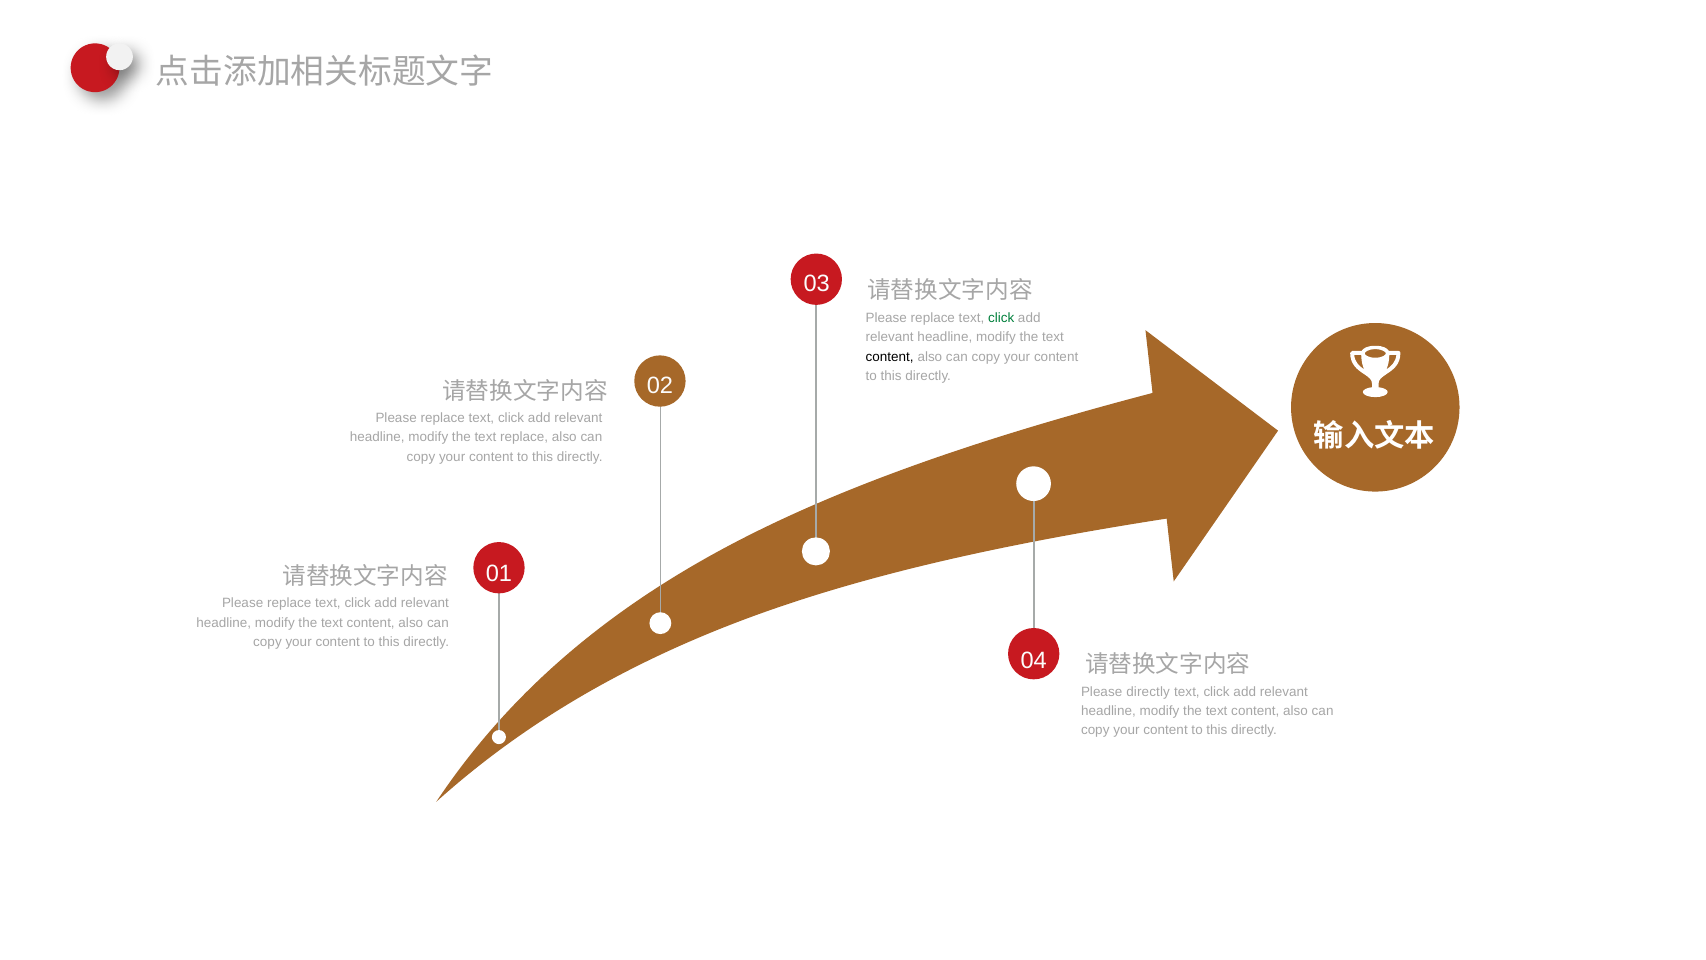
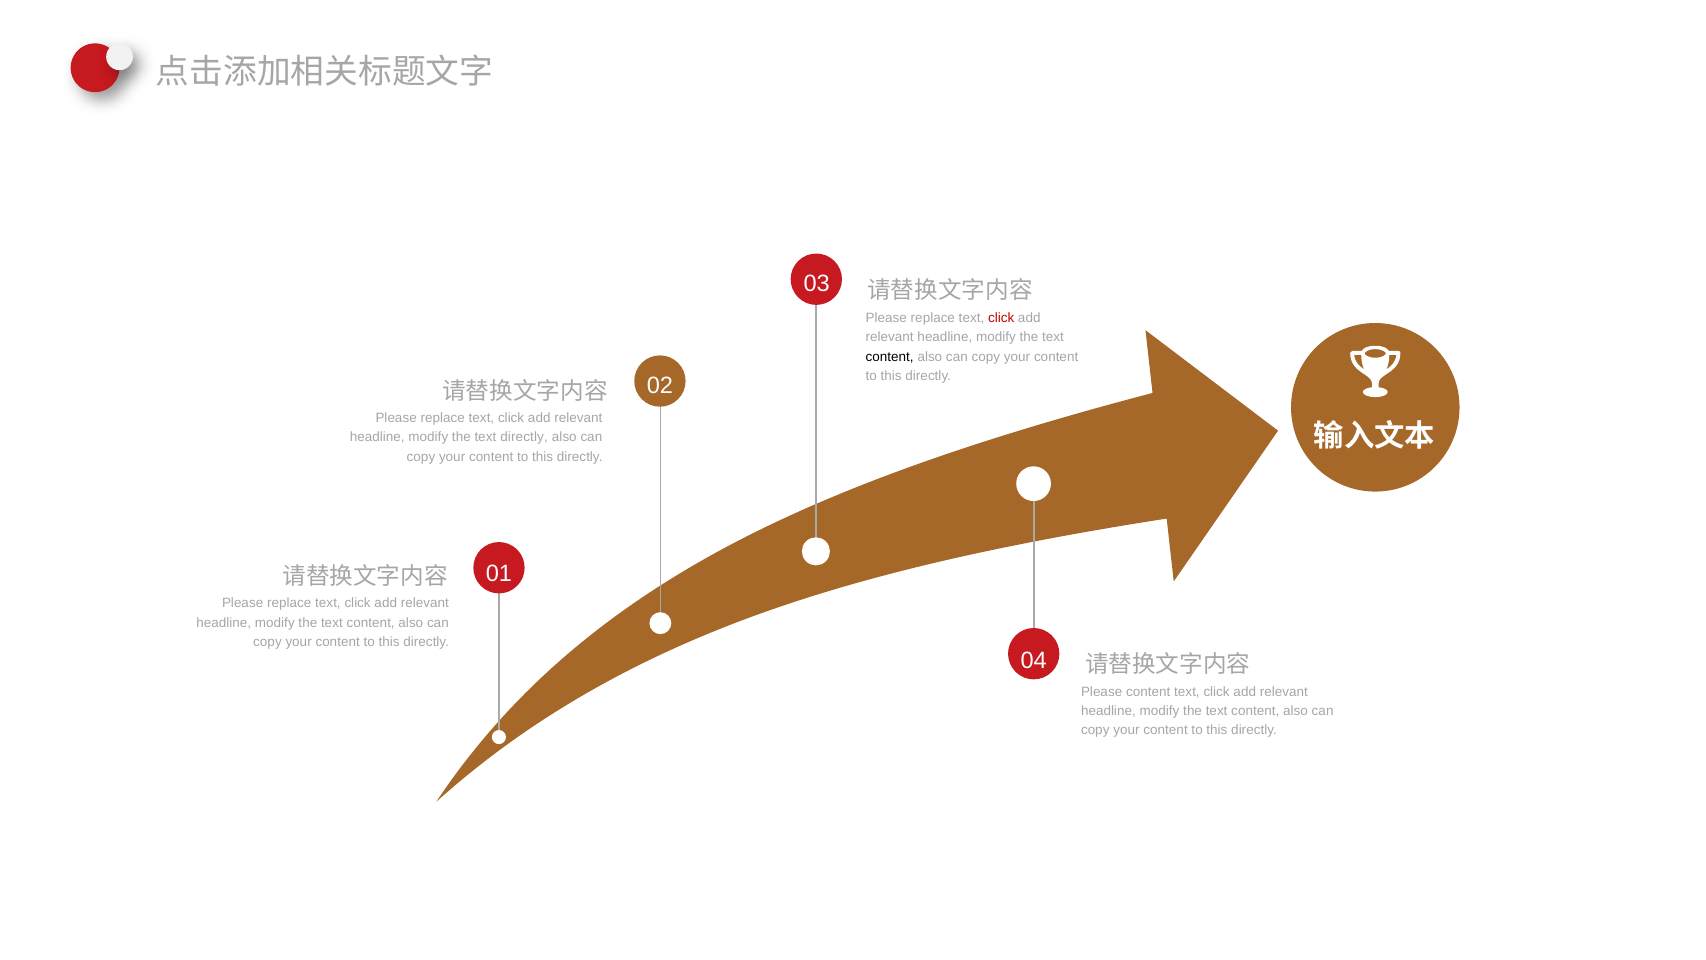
click colour: green -> red (1001, 318)
text replace: replace -> directly (524, 437)
Please directly: directly -> content (1148, 691)
